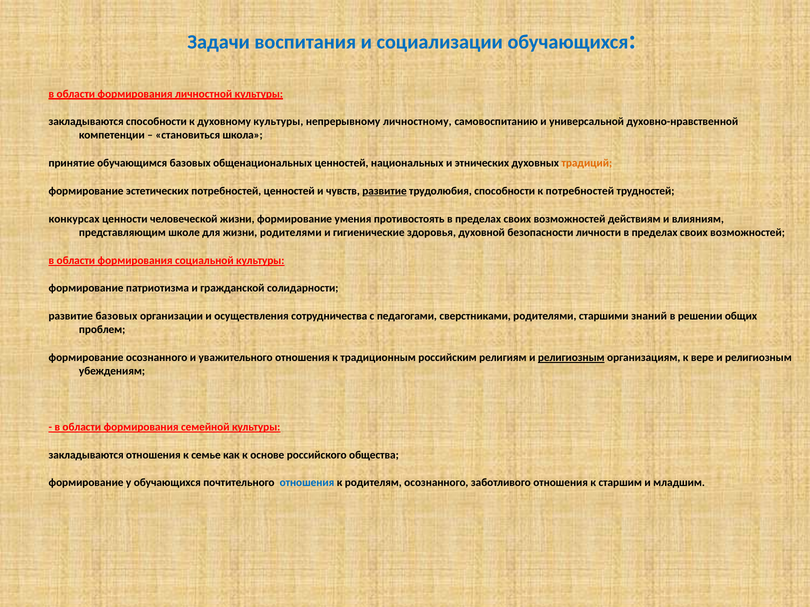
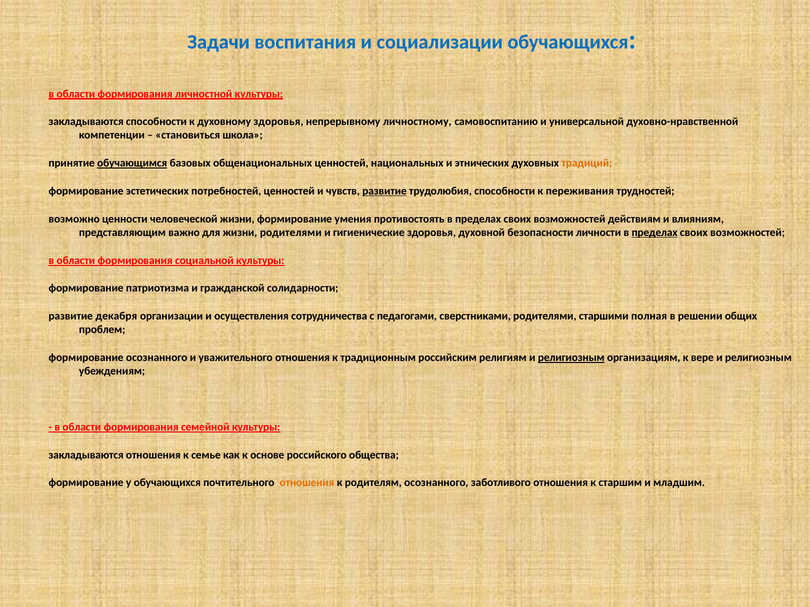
духовному культуры: культуры -> здоровья (278, 122)
обучающимся underline: none -> present (132, 163)
к потребностей: потребностей -> переживания (580, 191)
конкурсах: конкурсах -> возможно (74, 219)
школе: школе -> важно (184, 233)
пределах underline: none -> present (655, 233)
развитие базовых: базовых -> декабря (116, 316)
знаний: знаний -> полная (649, 316)
отношения colour: blue -> orange (307, 483)
